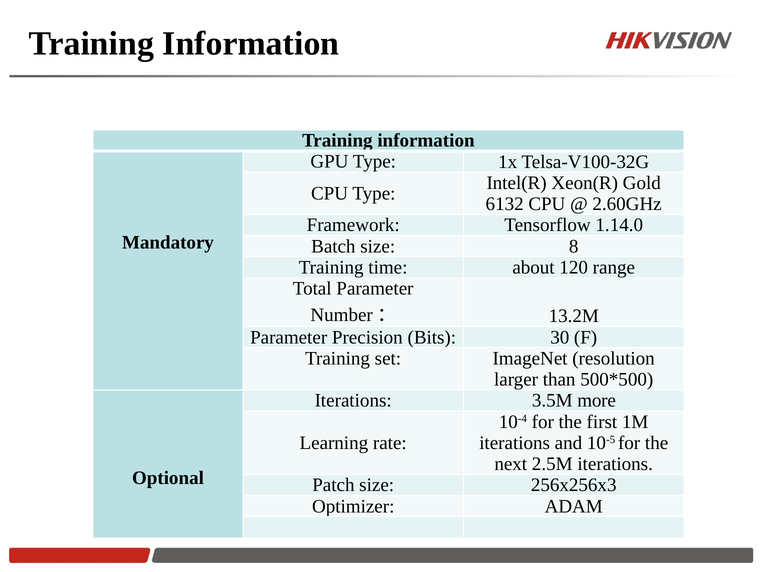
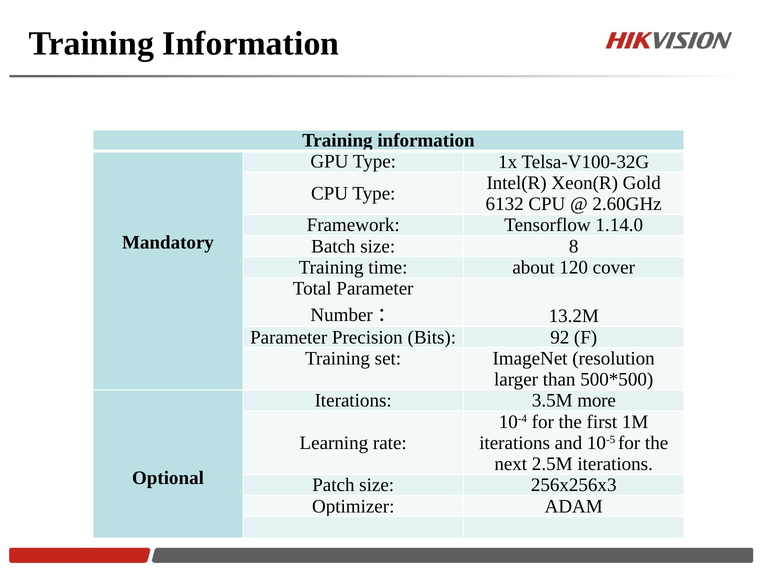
range: range -> cover (614, 267)
30: 30 -> 92 (560, 337)
